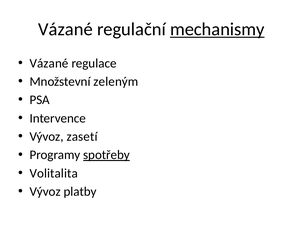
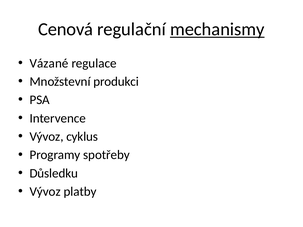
Vázané: Vázané -> Cenová (66, 29)
zeleným: zeleným -> produkci (116, 82)
zasetí: zasetí -> cyklus (82, 137)
spotřeby underline: present -> none (106, 155)
Volitalita: Volitalita -> Důsledku (54, 173)
